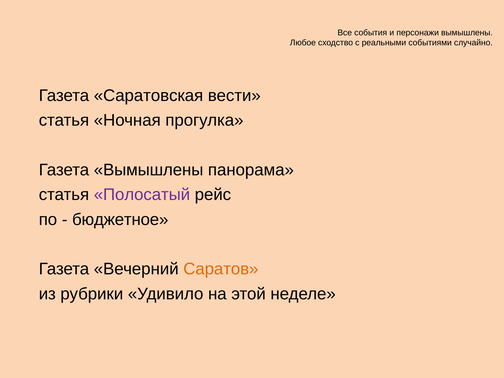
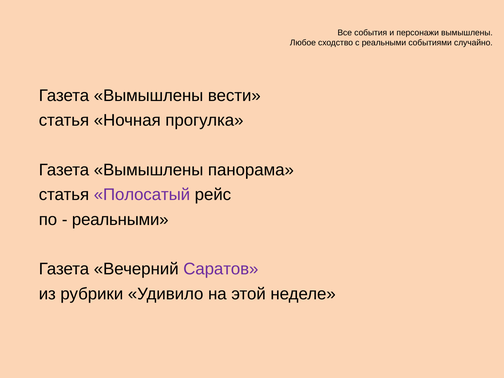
Саратовская: Саратовская -> Вымышлены (149, 96)
бюджетное: бюджетное -> реальными (120, 220)
Саратов colour: orange -> purple (221, 269)
